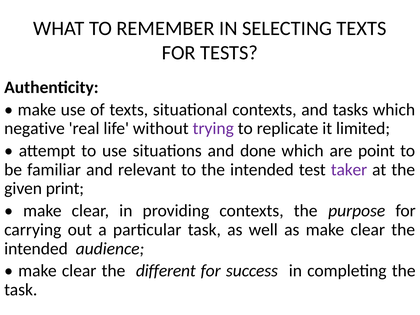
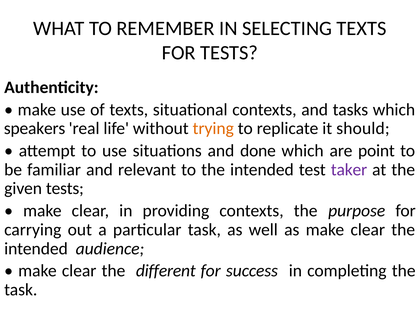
negative: negative -> speakers (35, 128)
trying colour: purple -> orange (213, 128)
limited: limited -> should (363, 128)
given print: print -> tests (65, 189)
